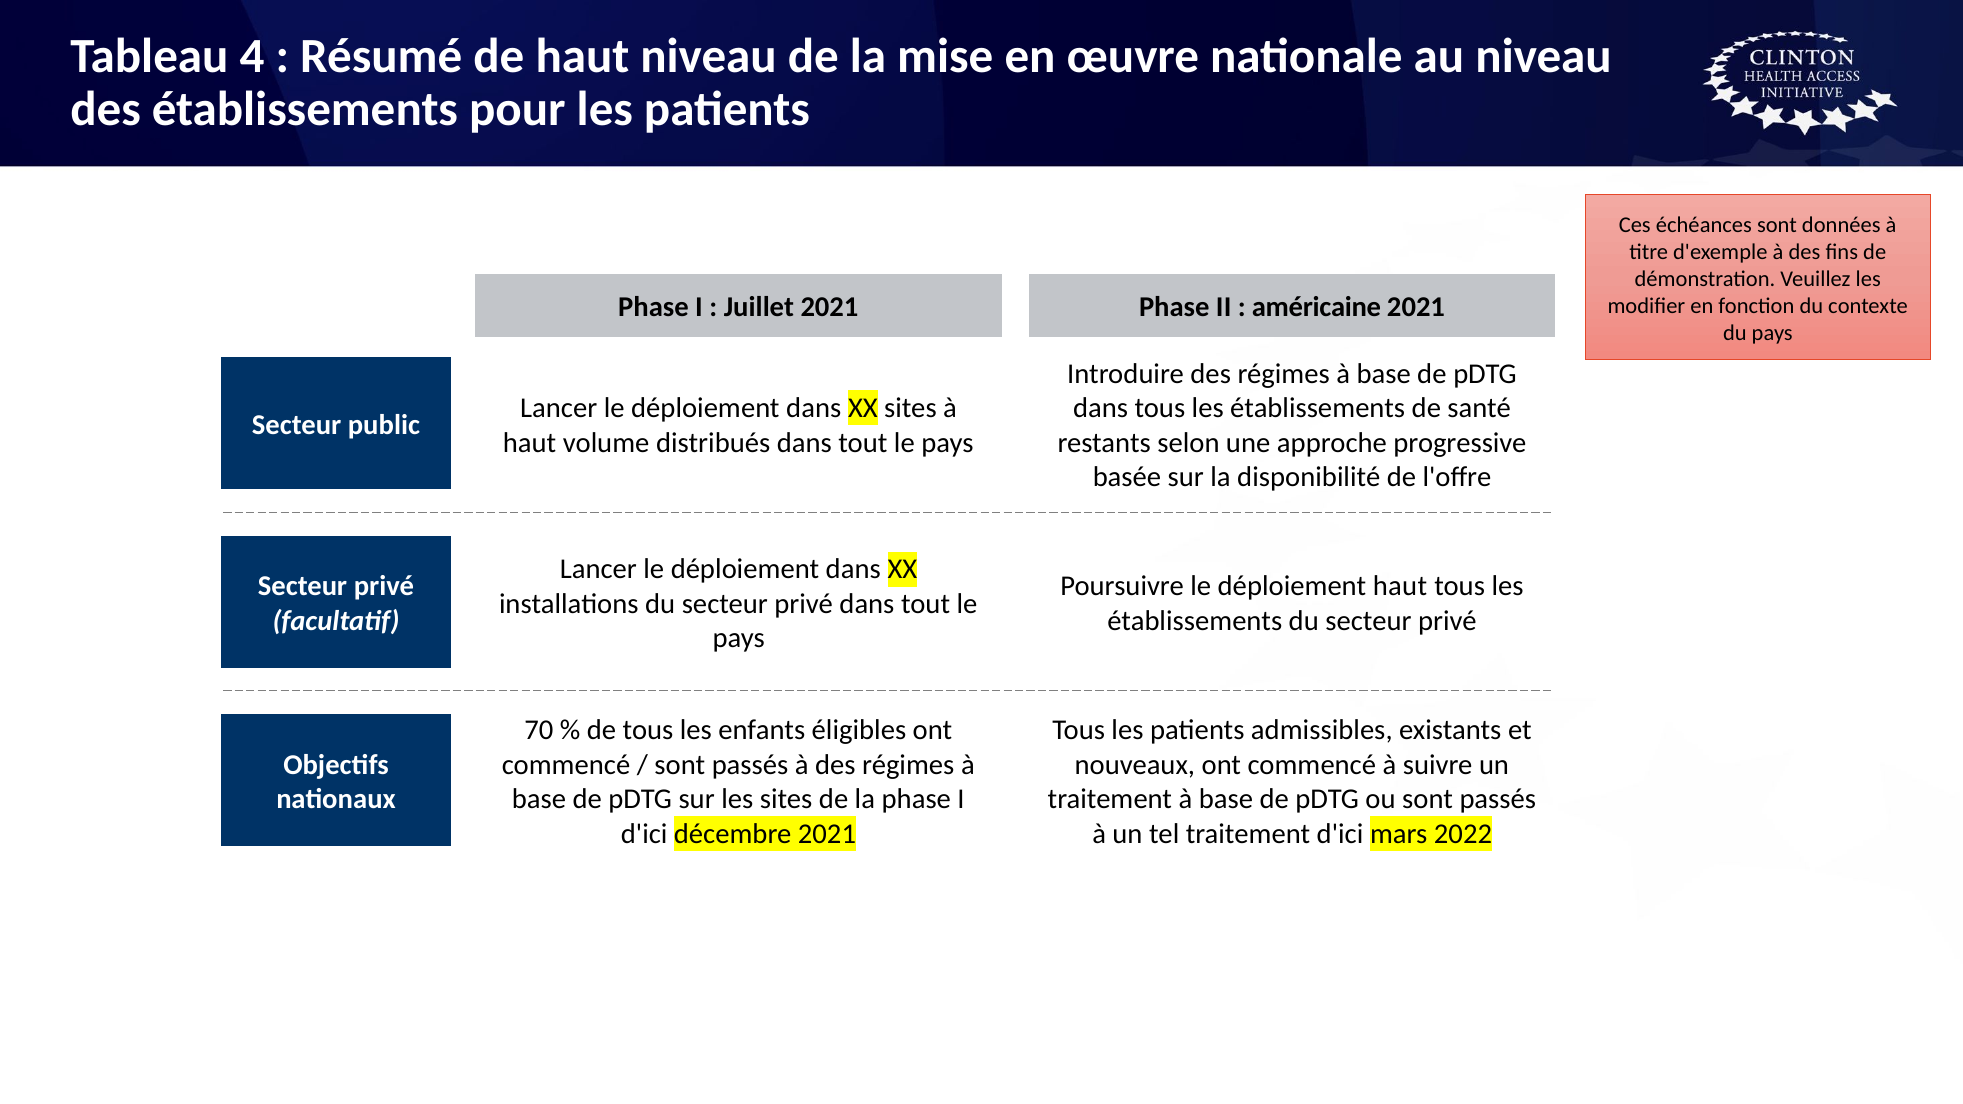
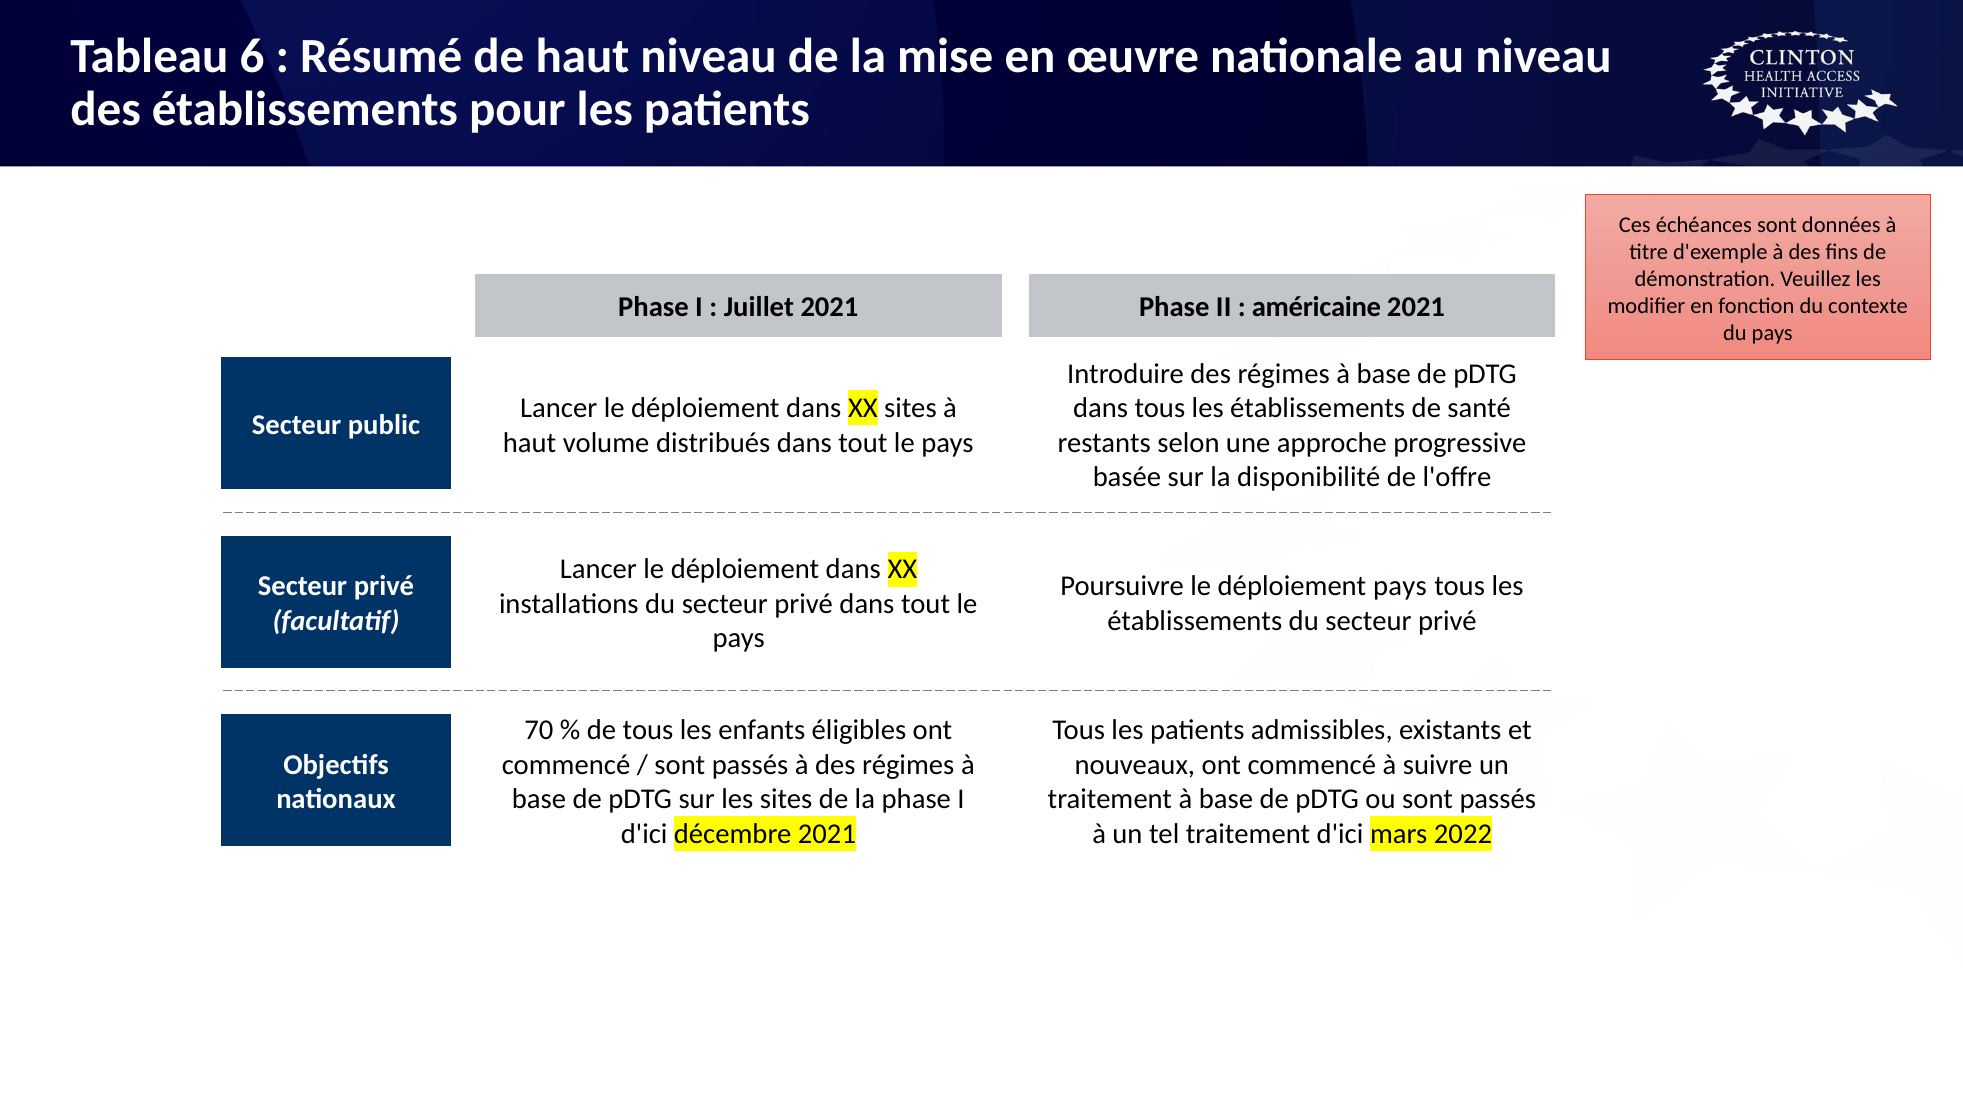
4: 4 -> 6 (252, 56)
déploiement haut: haut -> pays (1400, 587)
